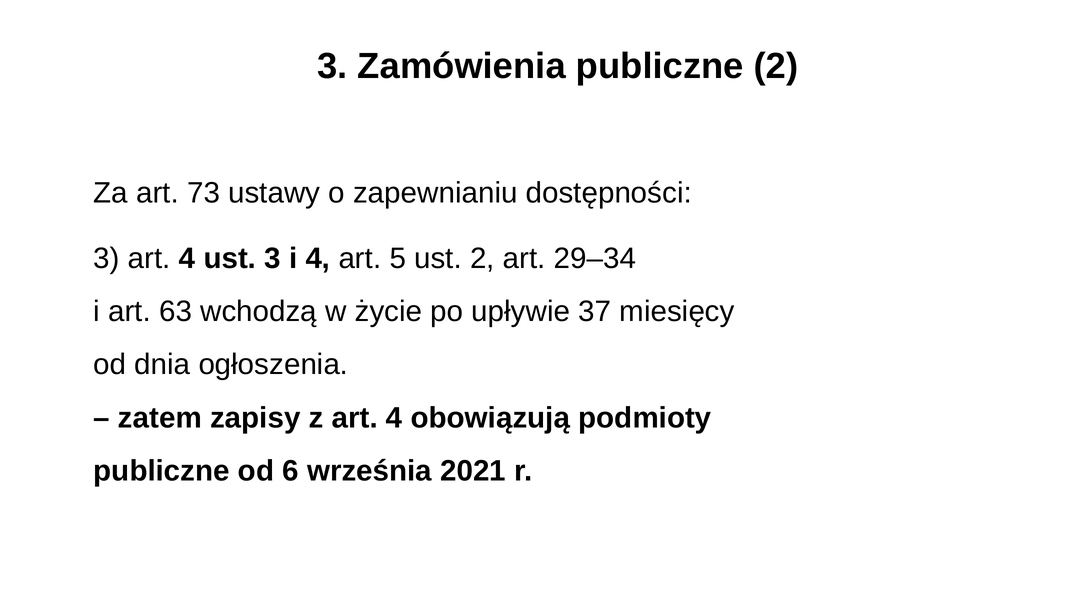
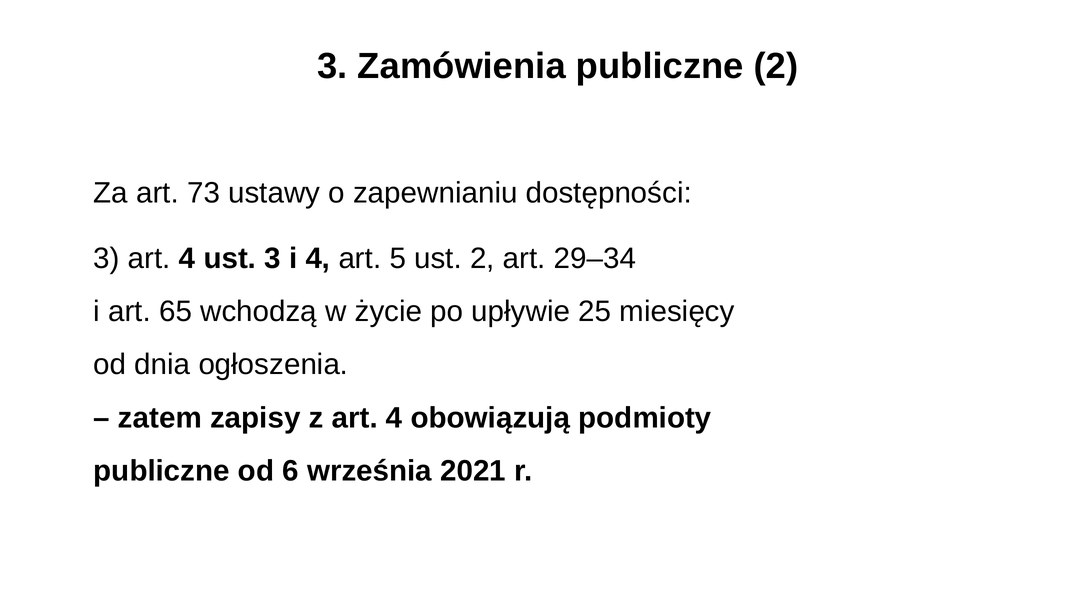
63: 63 -> 65 (176, 312)
37: 37 -> 25 (595, 312)
